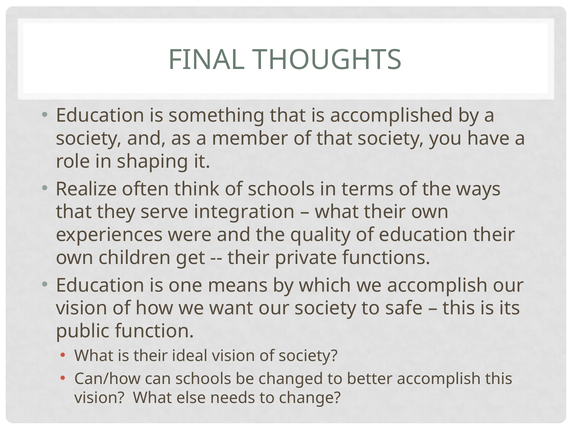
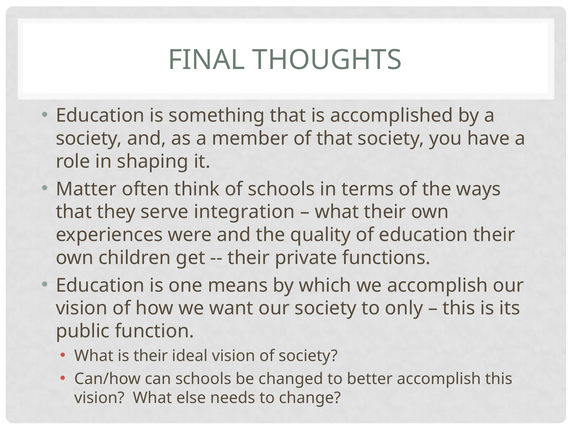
Realize: Realize -> Matter (86, 189)
safe: safe -> only (404, 308)
